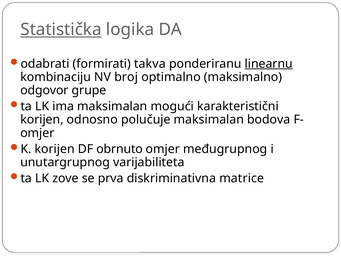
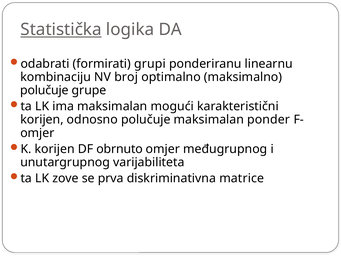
takva: takva -> grupi (150, 64)
linearnu underline: present -> none (269, 64)
odgovor: odgovor -> polučuje (44, 90)
bodova: bodova -> ponder (269, 120)
